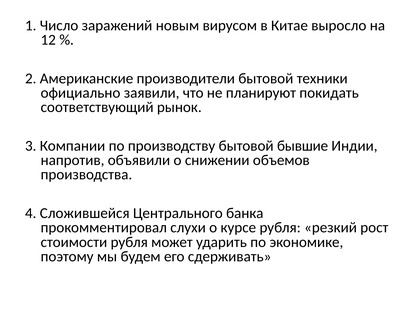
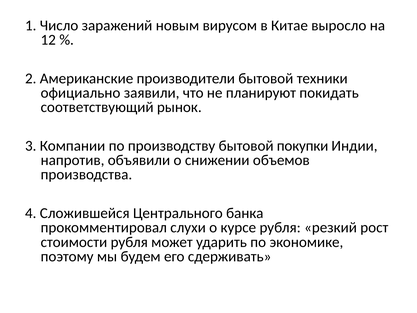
бывшие: бывшие -> покупки (303, 146)
